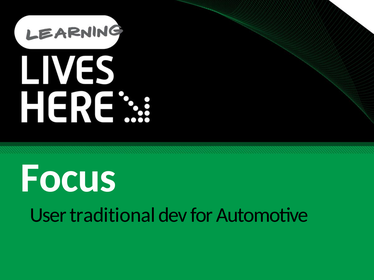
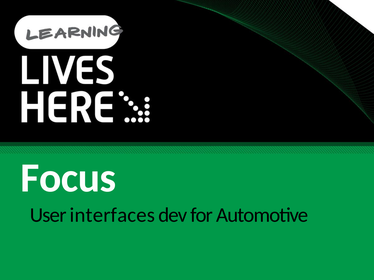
traditional: traditional -> interfaces (112, 215)
